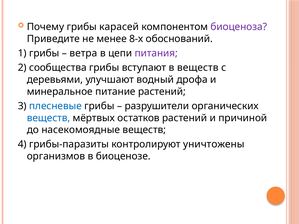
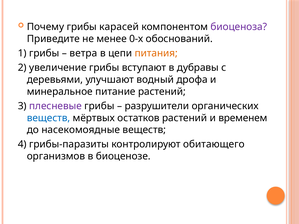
8-х: 8-х -> 0-х (136, 39)
питания colour: purple -> orange (156, 53)
сообщества: сообщества -> увеличение (58, 68)
в веществ: веществ -> дубравы (198, 68)
плесневые colour: blue -> purple (55, 106)
причиной: причиной -> временем (243, 118)
уничтожены: уничтожены -> обитающего (214, 144)
